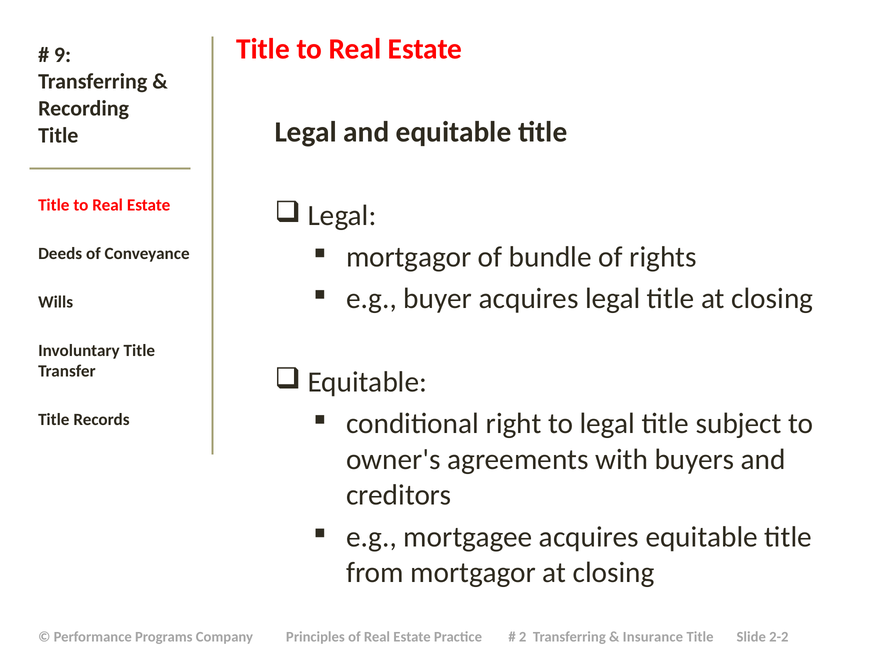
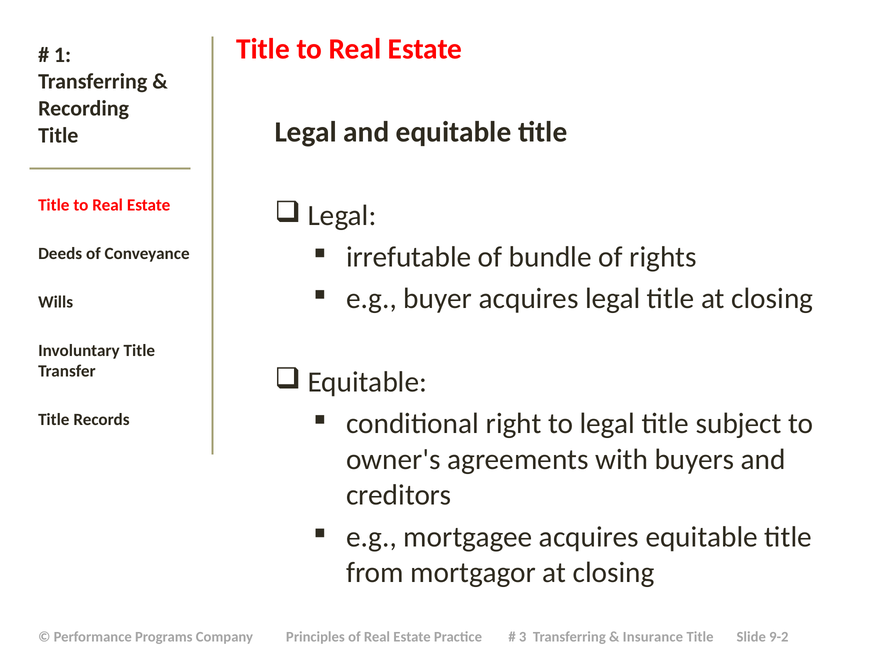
9: 9 -> 1 (63, 55)
mortgagor: mortgagor -> irrefutable (409, 257)
2: 2 -> 3 (523, 637)
2-2: 2-2 -> 9-2 (779, 637)
